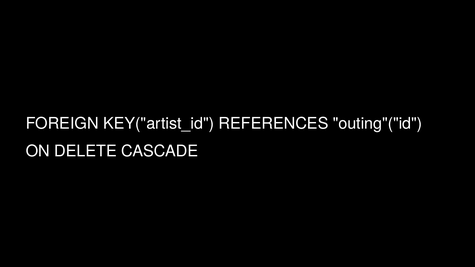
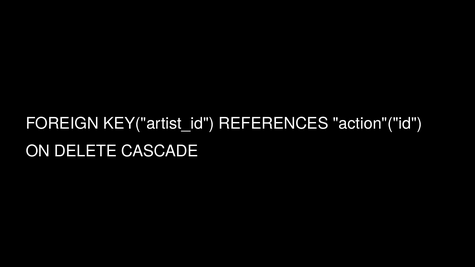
outing"("id: outing"("id -> action"("id (377, 124)
